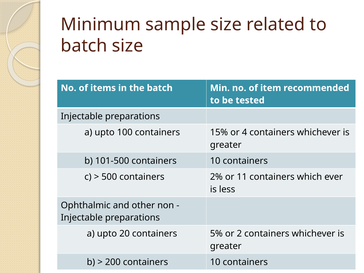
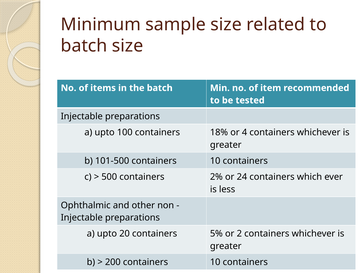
15%: 15% -> 18% (219, 132)
11: 11 -> 24 (242, 177)
